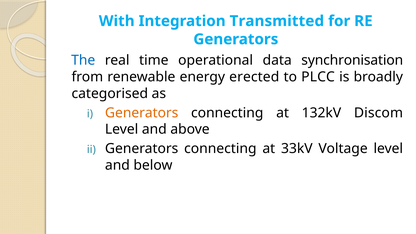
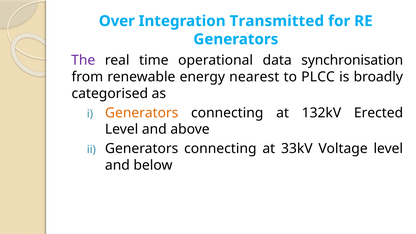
With: With -> Over (117, 21)
The colour: blue -> purple (83, 60)
erected: erected -> nearest (254, 77)
Discom: Discom -> Erected (379, 113)
